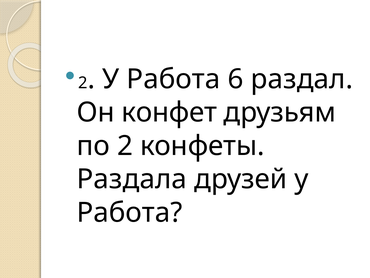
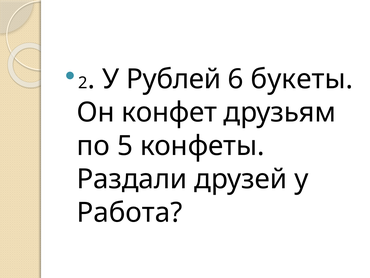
Работа: Работа -> Рублей (174, 79)
раздал: раздал -> букеты (302, 79)
по 2: 2 -> 5 (125, 146)
Раздала: Раздала -> Раздали (132, 179)
